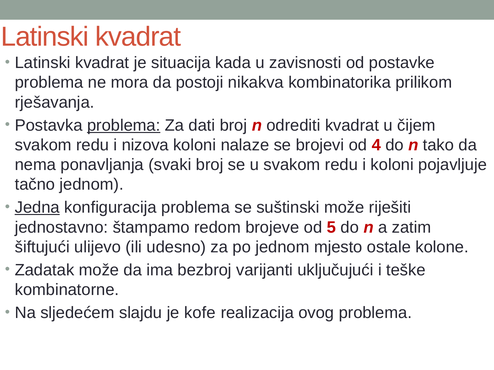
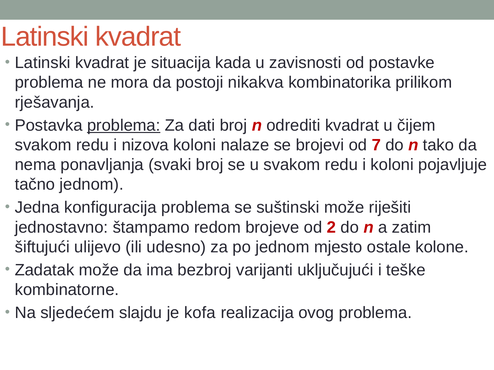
4: 4 -> 7 (376, 145)
Jedna underline: present -> none (37, 208)
5: 5 -> 2 (332, 228)
kofe: kofe -> kofa (200, 313)
